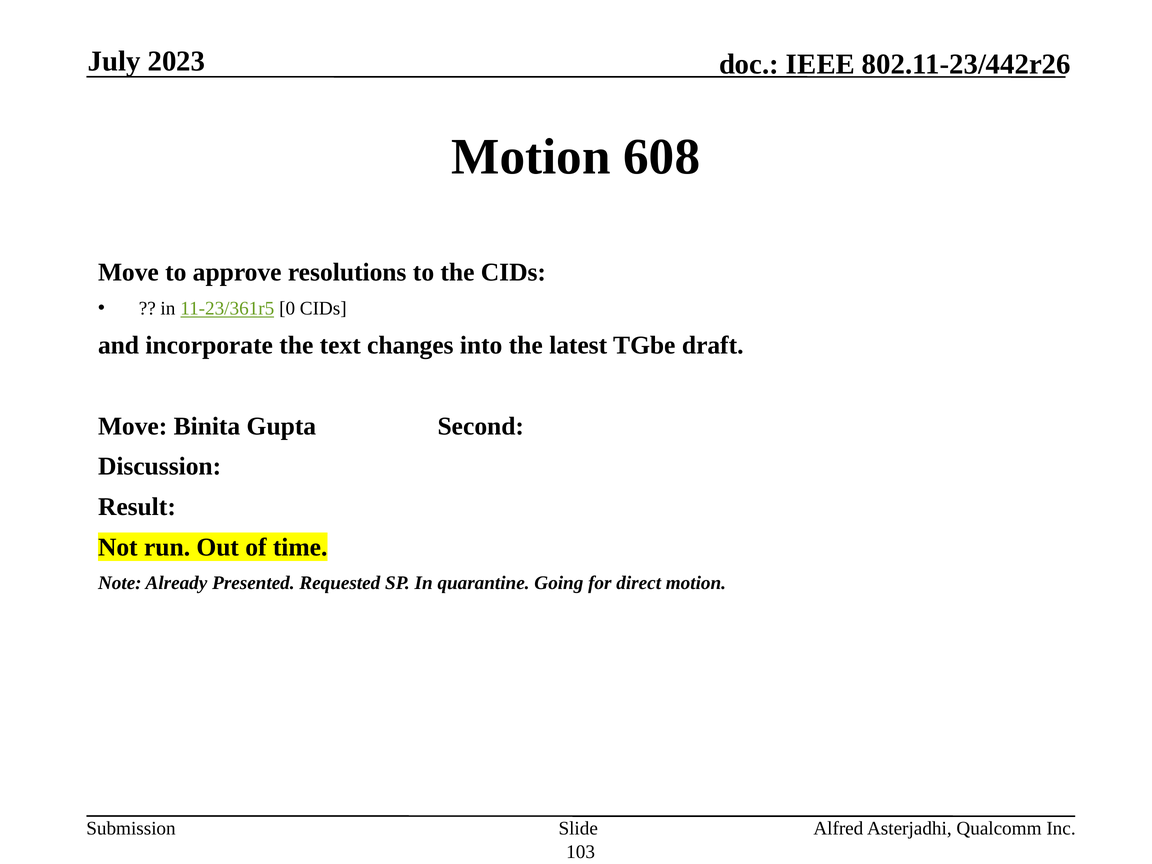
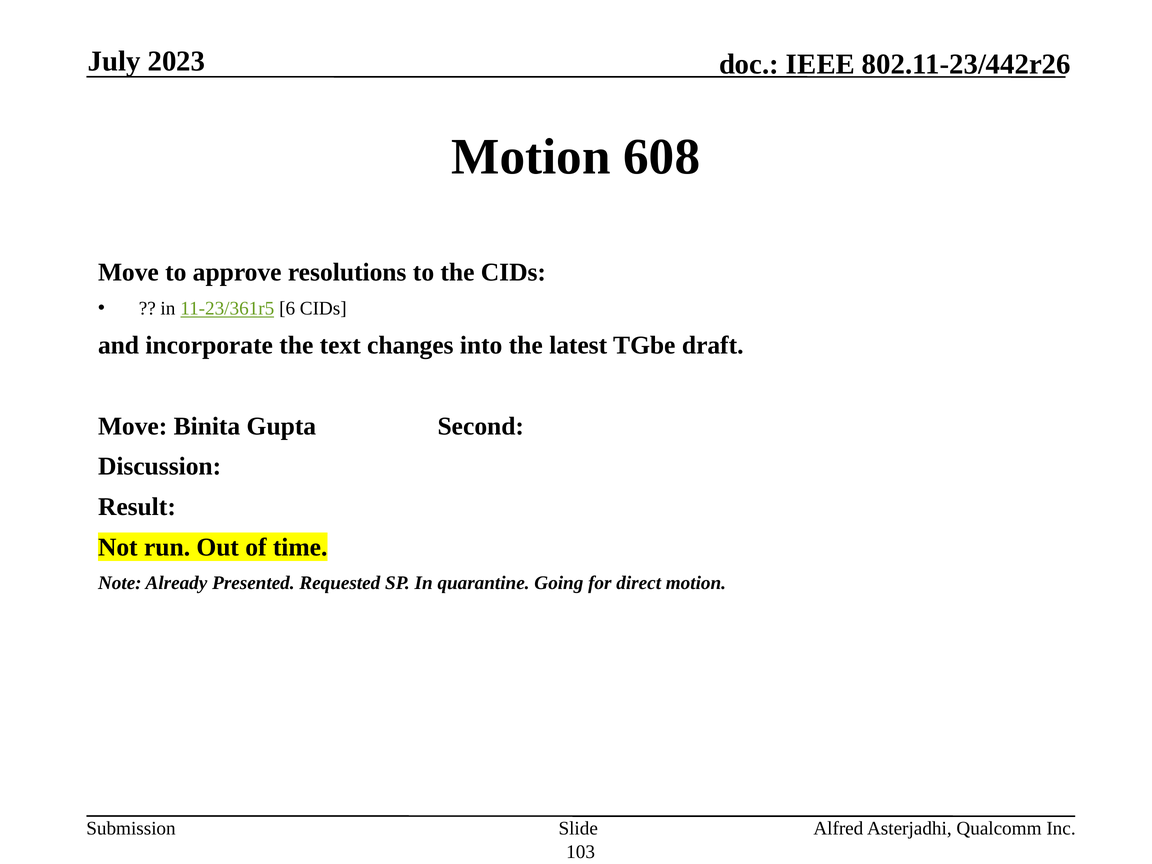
0: 0 -> 6 (287, 309)
